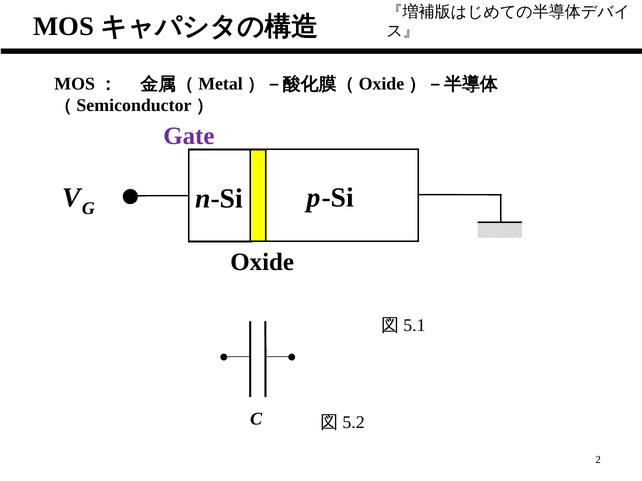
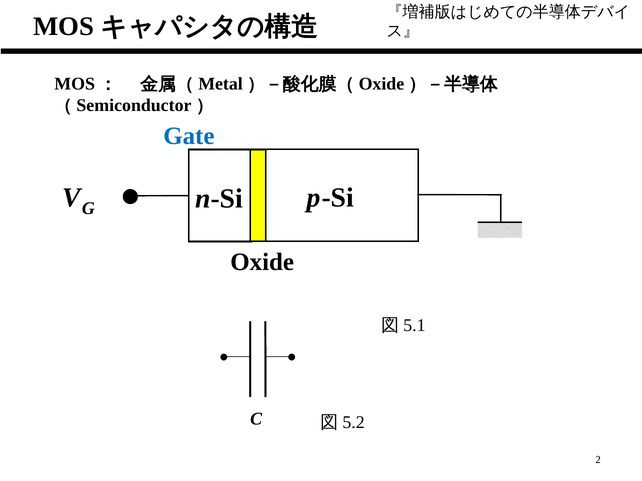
Gate colour: purple -> blue (189, 136)
